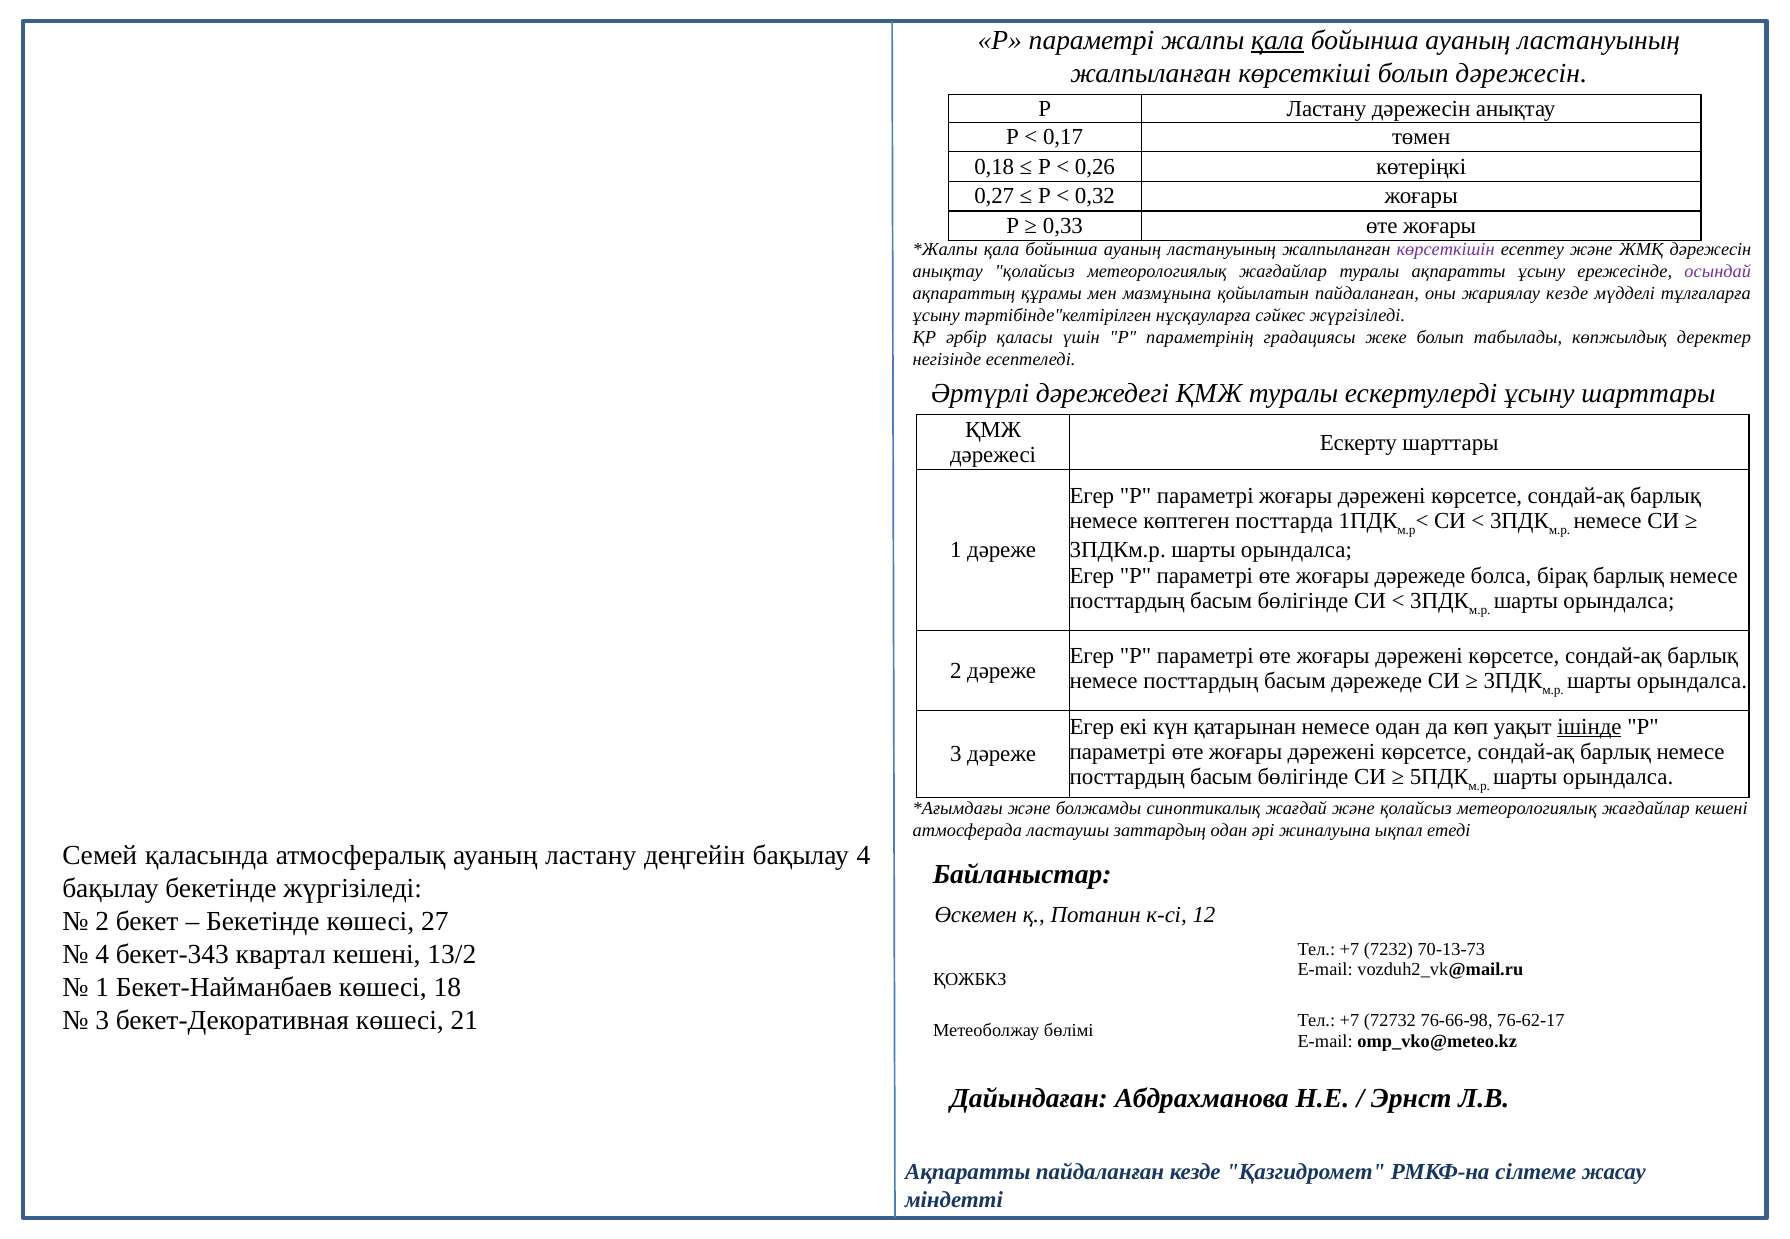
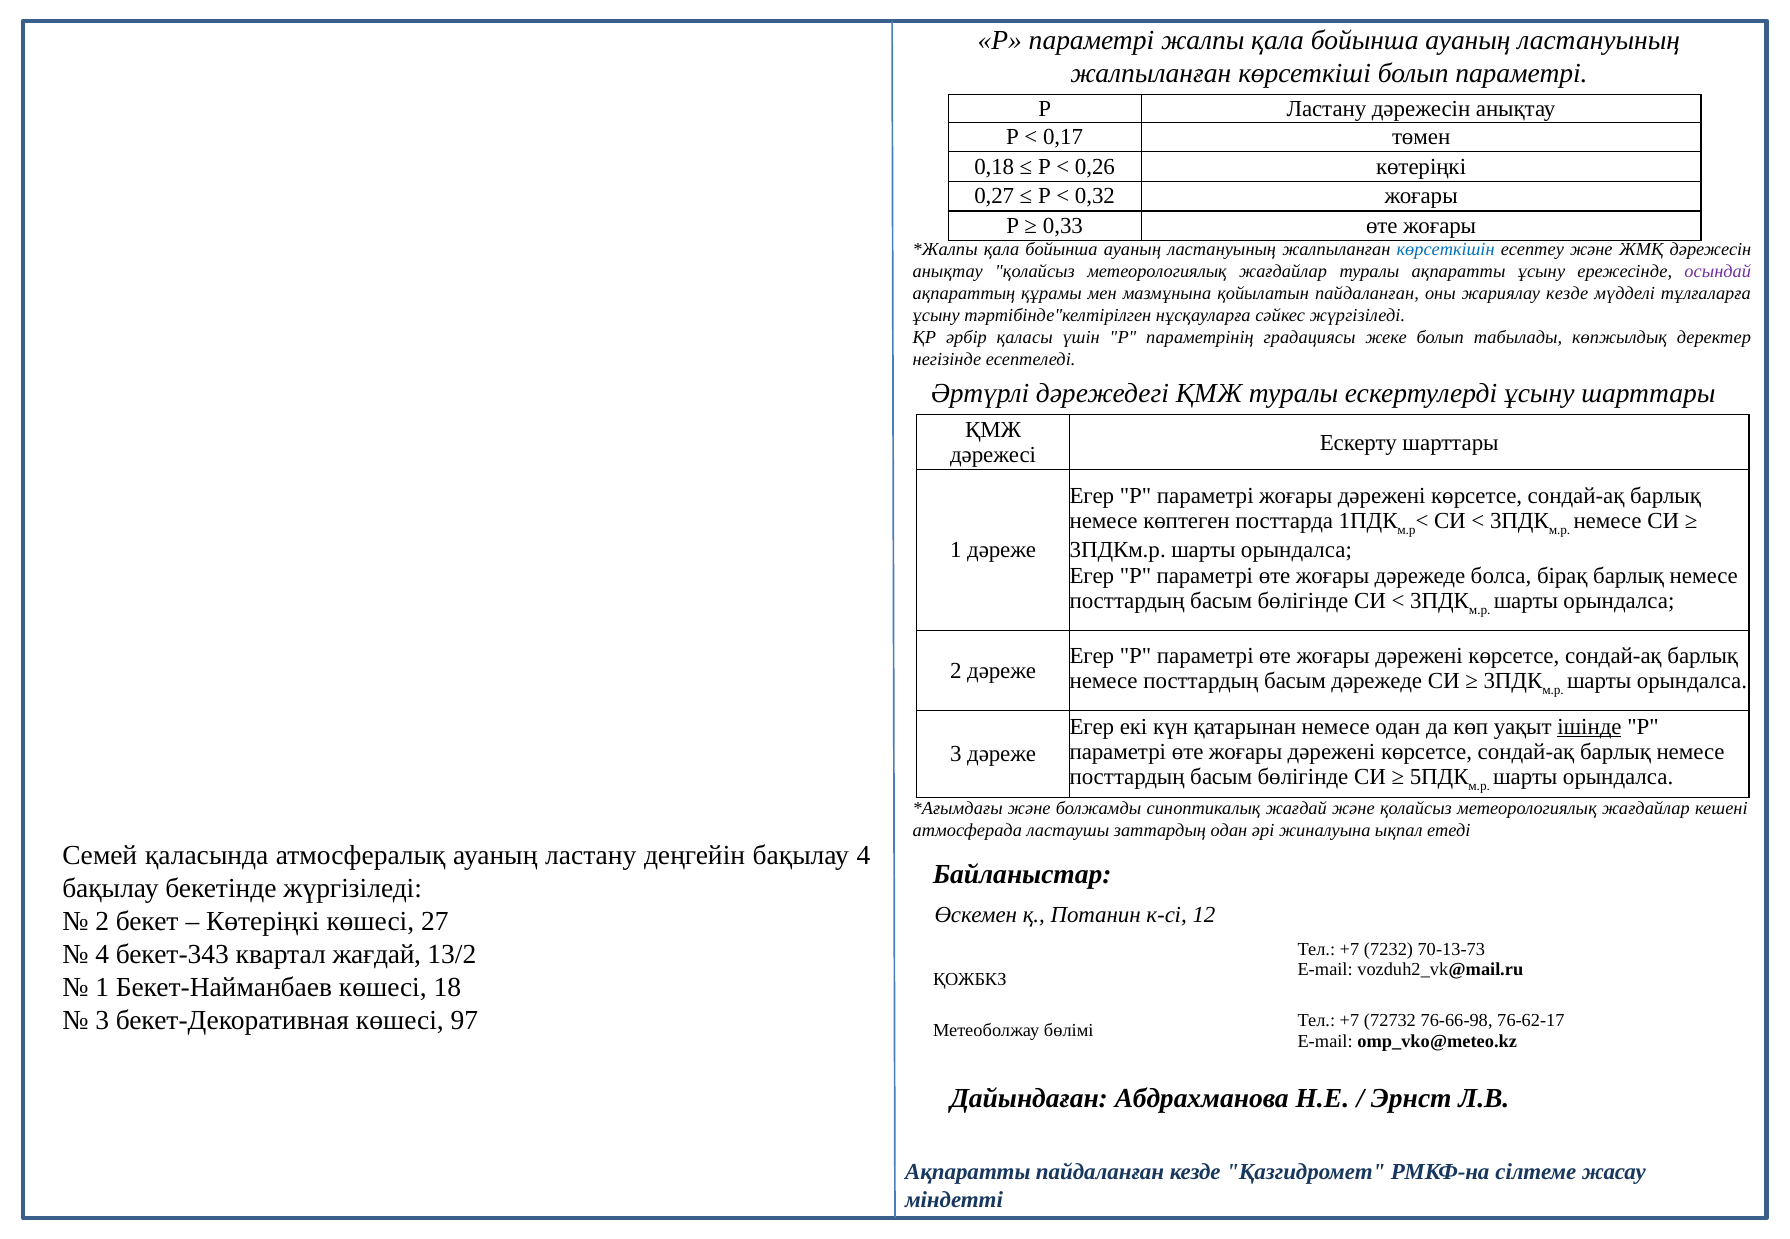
қала underline: present -> none (1277, 40)
болып дәрежесін: дәрежесін -> параметрі (1521, 73)
көрсеткішін colour: purple -> blue (1446, 249)
Бекетінде: Бекетінде -> Көтеріңкі (263, 922)
квартал кешені: кешені -> жағдай (377, 955)
21: 21 -> 97 (464, 1021)
